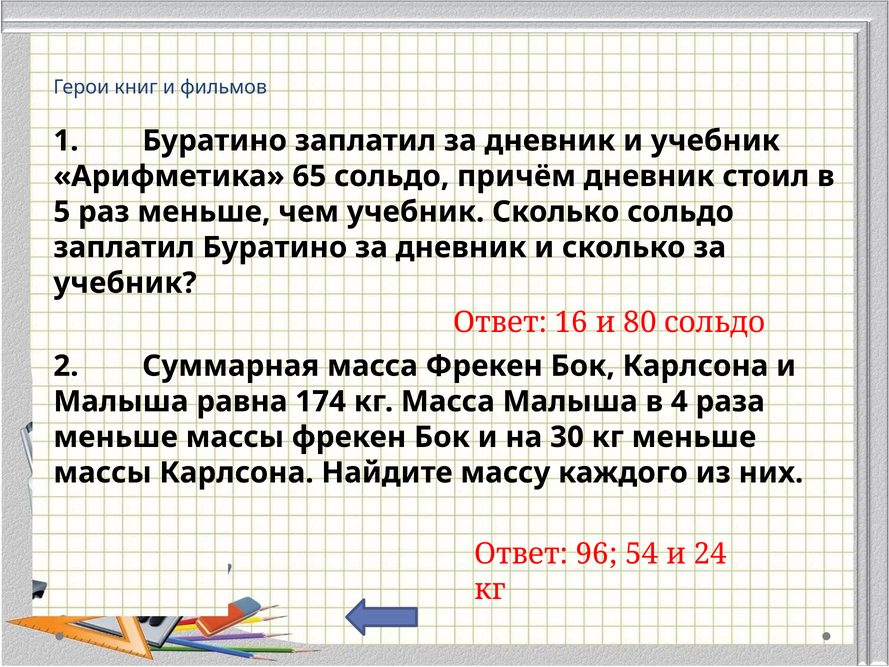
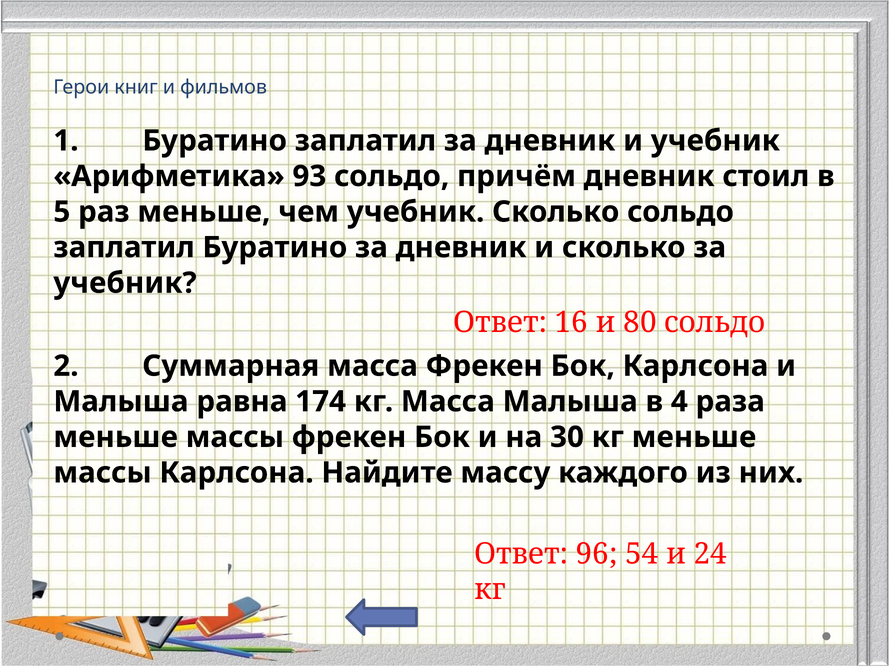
65: 65 -> 93 (309, 176)
